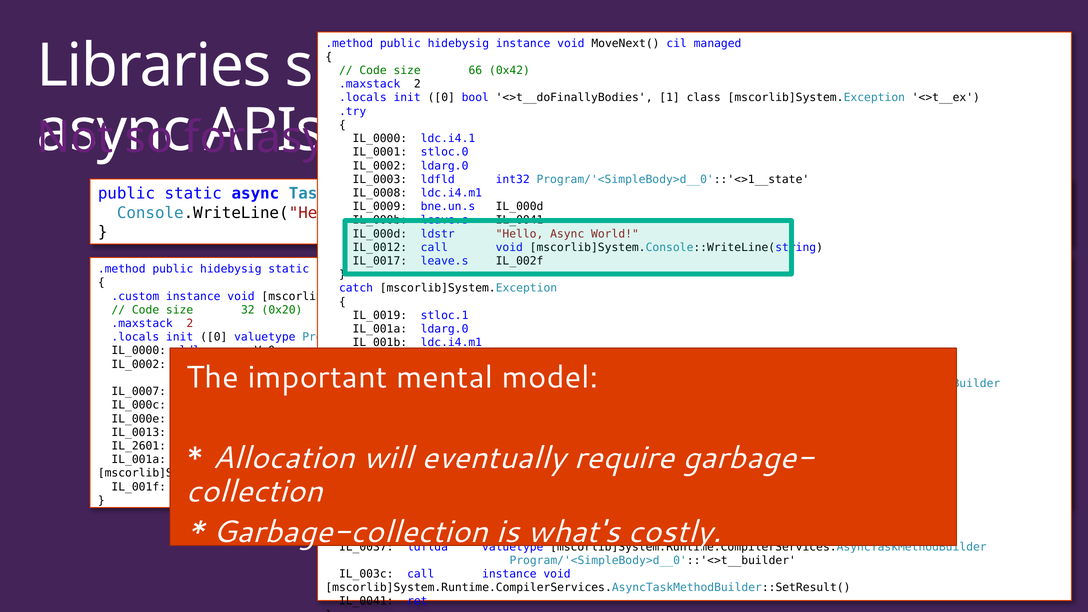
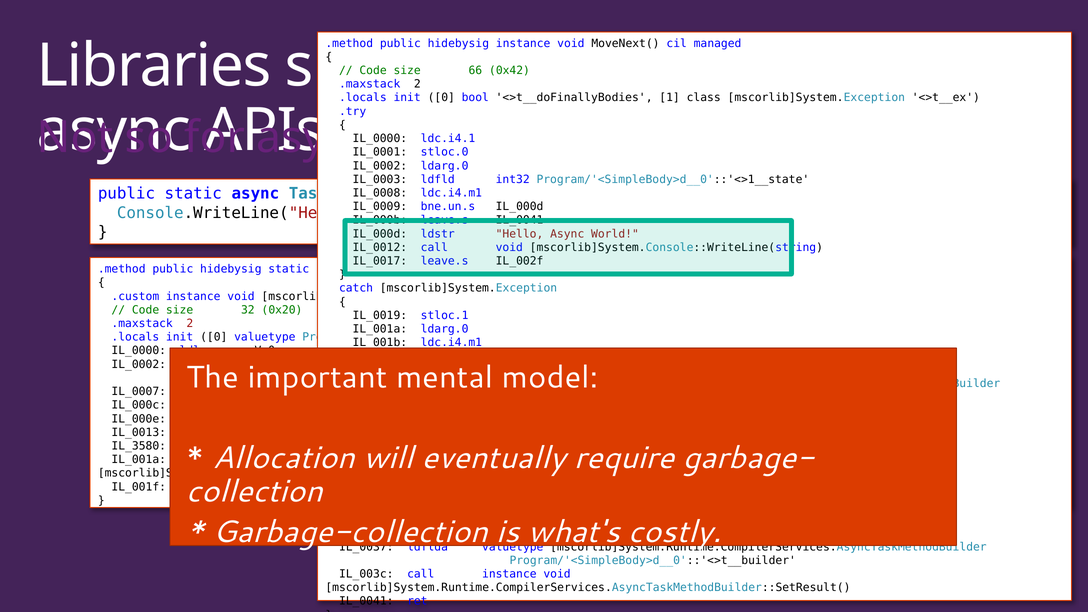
IL_2601: IL_2601 -> IL_3580 (139, 446)
